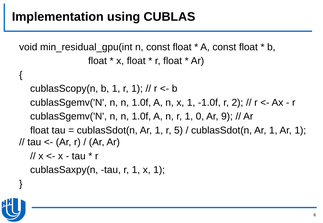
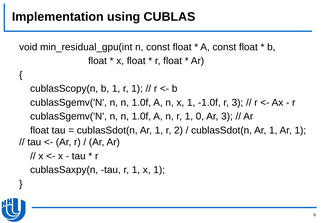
r 2: 2 -> 3 (237, 103)
Ar 9: 9 -> 3 (227, 117)
5: 5 -> 2 (179, 131)
